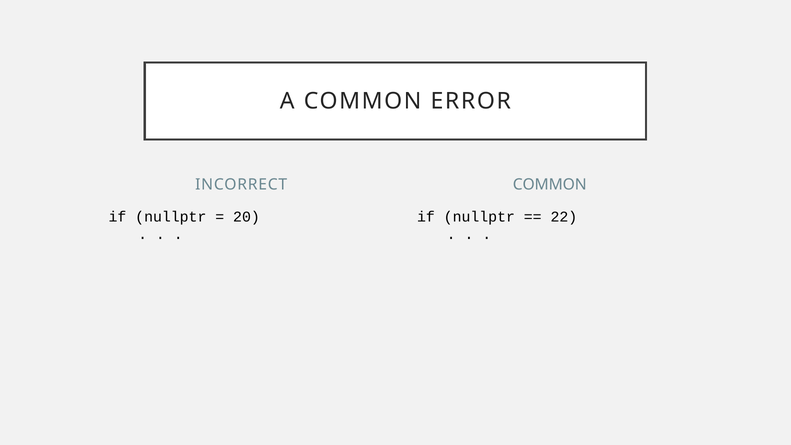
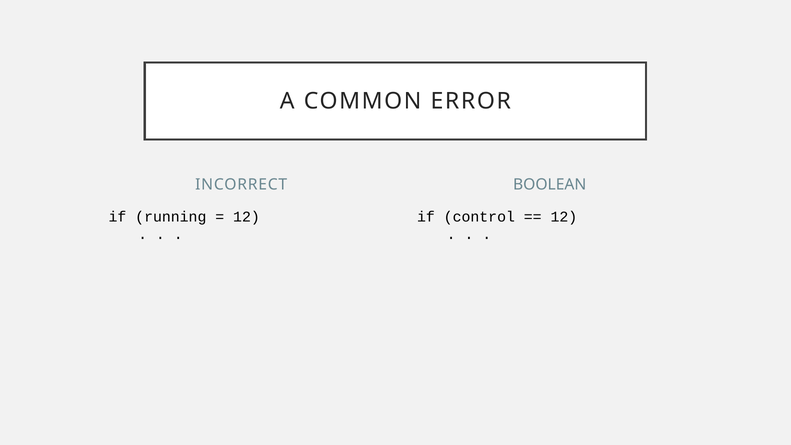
INCORRECT COMMON: COMMON -> BOOLEAN (550, 184)
nullptr: nullptr -> running (171, 217)
20: 20 -> 12 (246, 217)
nullptr: nullptr -> control (479, 217)
22: 22 -> 12 (564, 217)
